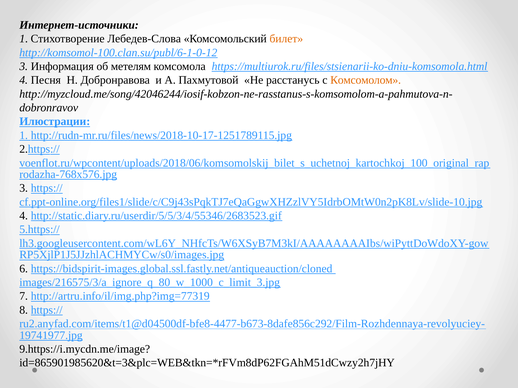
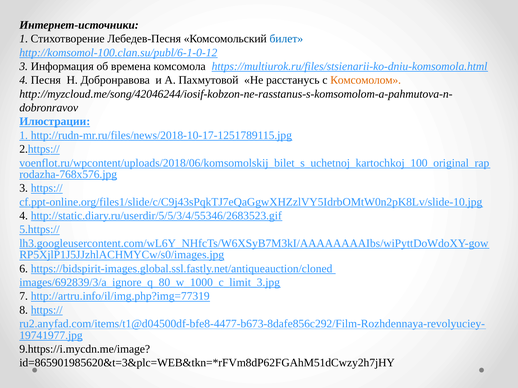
Лебедев-Слова: Лебедев-Слова -> Лебедев-Песня (144, 39)
билет colour: orange -> blue (286, 39)
метелям: метелям -> времена (131, 66)
images/216575/3/a_ignore_q_80_w_1000_c_limit_3.jpg: images/216575/3/a_ignore_q_80_w_1000_c_limit_3.jpg -> images/692839/3/a_ignore_q_80_w_1000_c_limit_3.jpg (150, 283)
